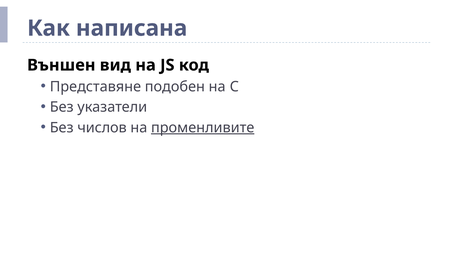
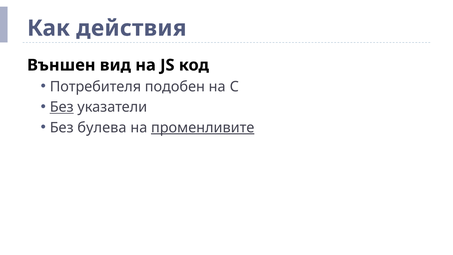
написана: написана -> действия (131, 28)
Представяне: Представяне -> Потребителя (95, 87)
Без underline: none -> present (62, 107)
числов: числов -> булева (102, 128)
